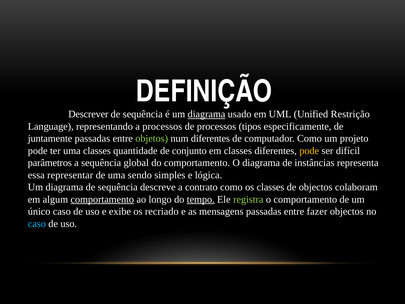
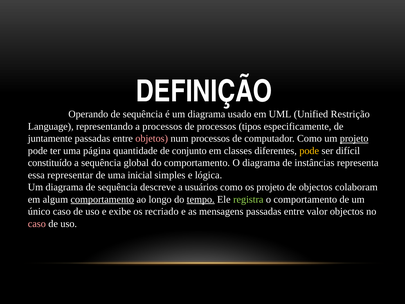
Descrever: Descrever -> Operando (88, 114)
diagrama underline: present -> none (207, 114)
objetos colour: light green -> pink (152, 138)
num diferentes: diferentes -> processos (210, 138)
projeto underline: none -> present (354, 138)
uma classes: classes -> página (97, 151)
parâmetros: parâmetros -> constituído (50, 163)
sendo: sendo -> inicial (140, 175)
contrato: contrato -> usuários (201, 187)
os classes: classes -> projeto (271, 187)
fazer: fazer -> valor (317, 211)
caso colour: light blue -> pink (37, 224)
